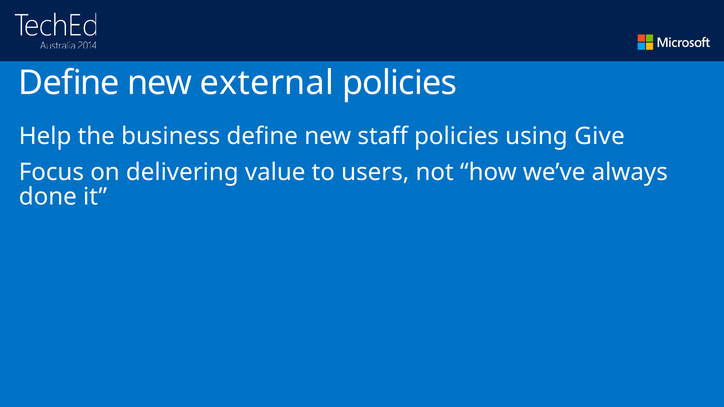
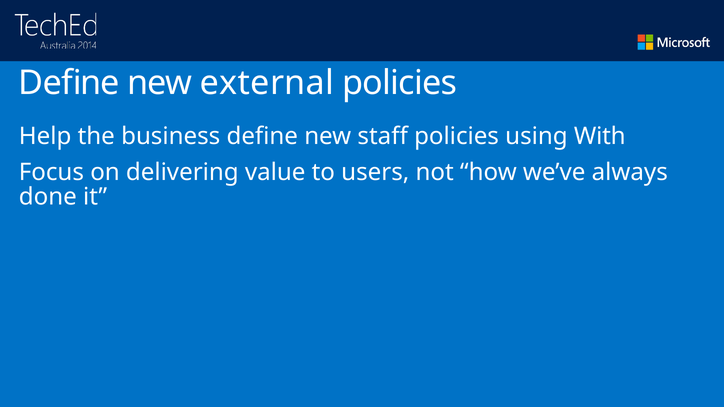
Give: Give -> With (600, 137)
